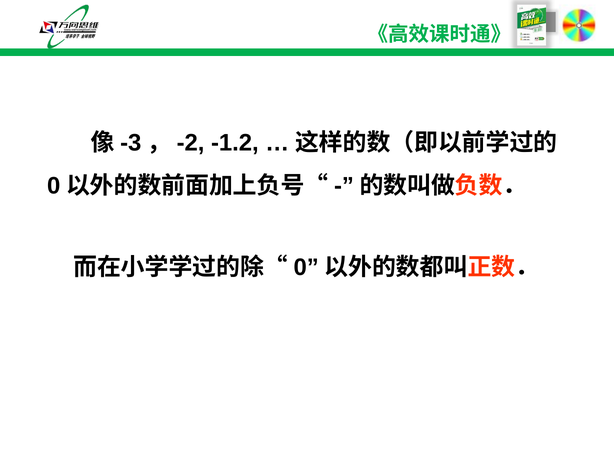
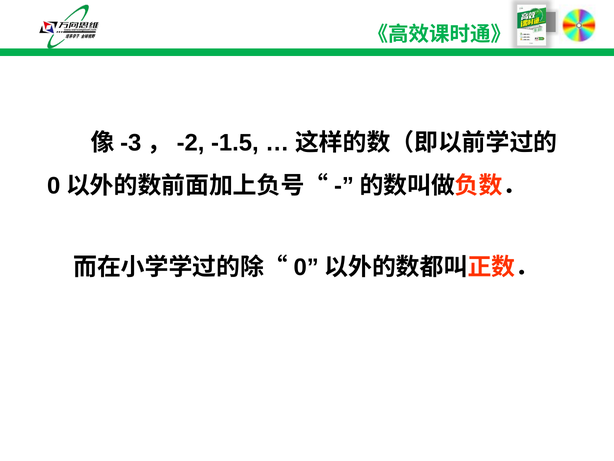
-1.2: -1.2 -> -1.5 (235, 143)
